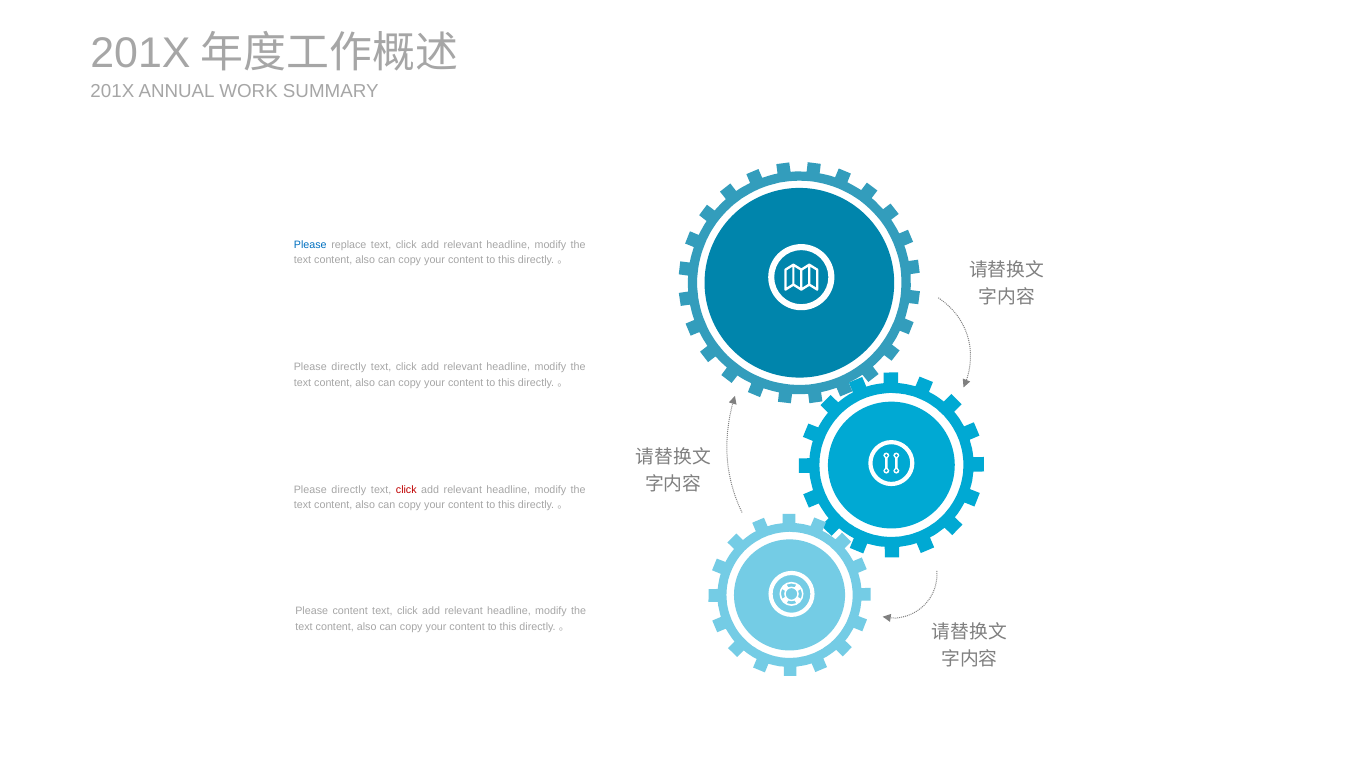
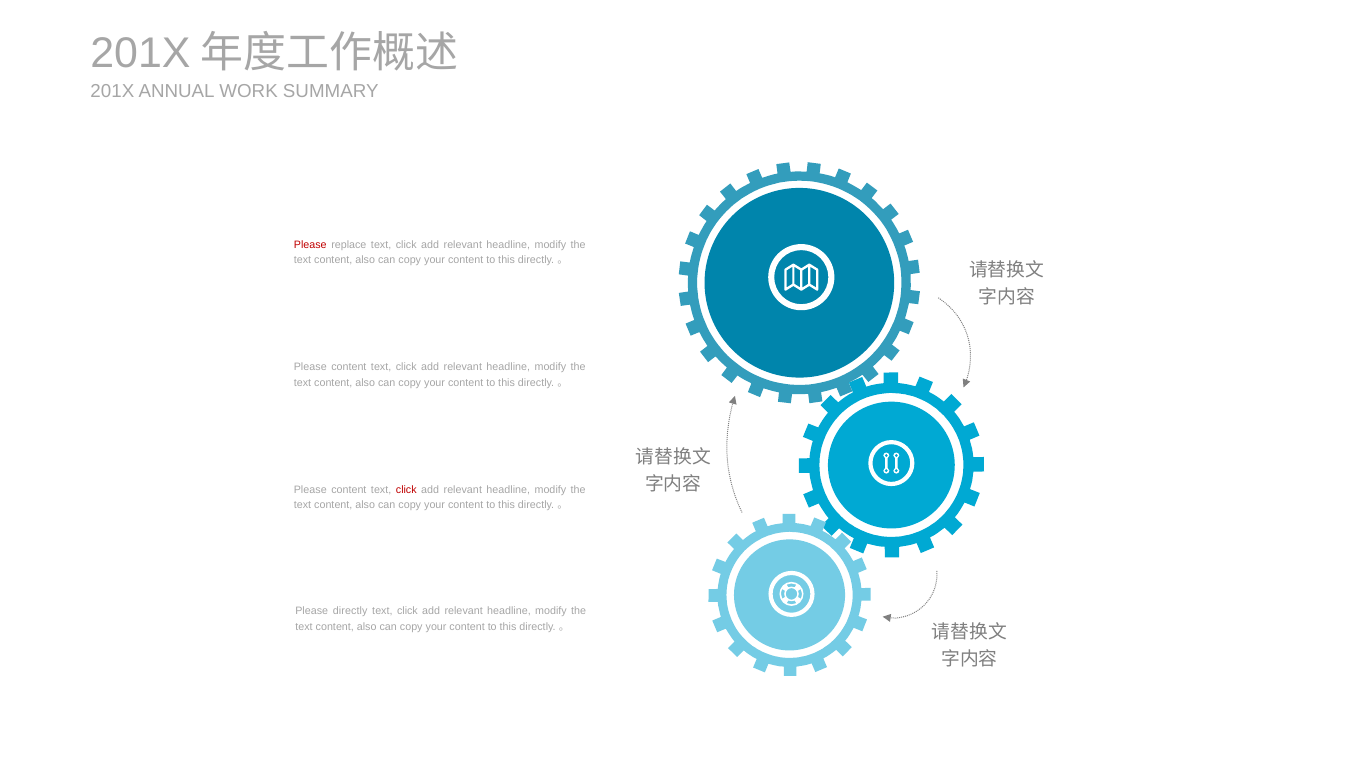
Please colour: blue -> red (310, 245)
directly: directly -> content (349, 368)
directly: directly -> content (349, 490)
Please content: content -> directly (350, 612)
